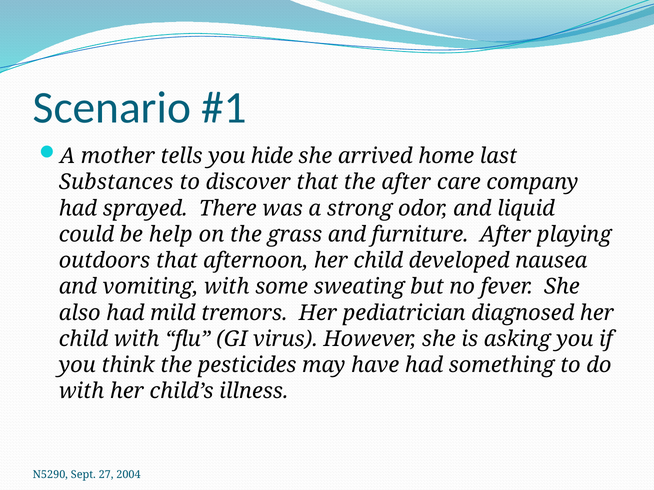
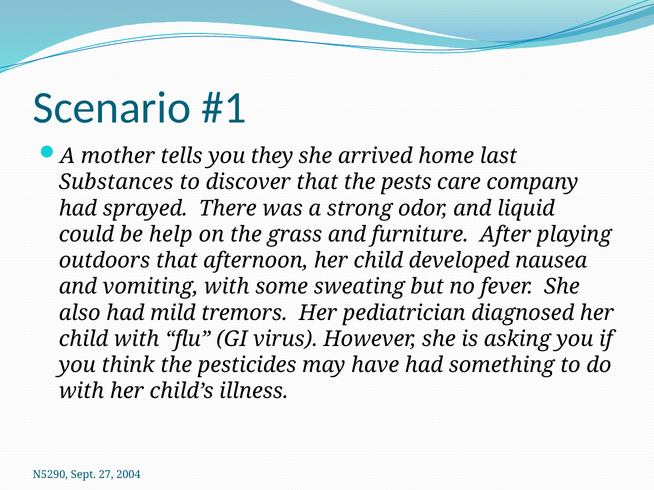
hide: hide -> they (272, 156)
the after: after -> pests (406, 182)
